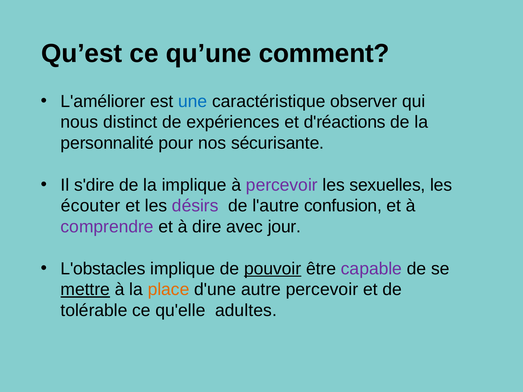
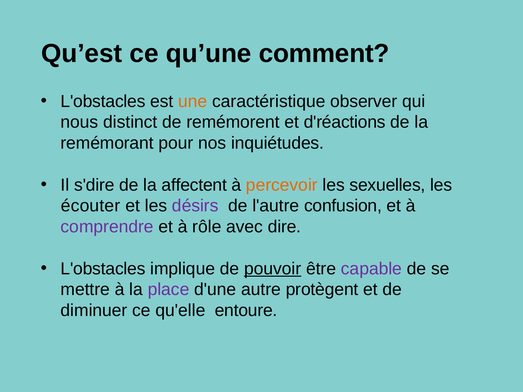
L'améliorer: L'améliorer -> L'obstacles (103, 101)
une colour: blue -> orange (193, 101)
expériences: expériences -> remémorent (233, 122)
personnalité: personnalité -> remémorant (107, 143)
sécurisante: sécurisante -> inquiétudes (278, 143)
la implique: implique -> affectent (194, 185)
percevoir colour: purple -> orange (282, 185)
dire: dire -> rôle (207, 227)
jour: jour -> dire (284, 227)
mettre underline: present -> none (85, 290)
place colour: orange -> purple (169, 290)
autre percevoir: percevoir -> protègent (322, 290)
tolérable: tolérable -> diminuer (94, 311)
adultes: adultes -> entoure (246, 311)
